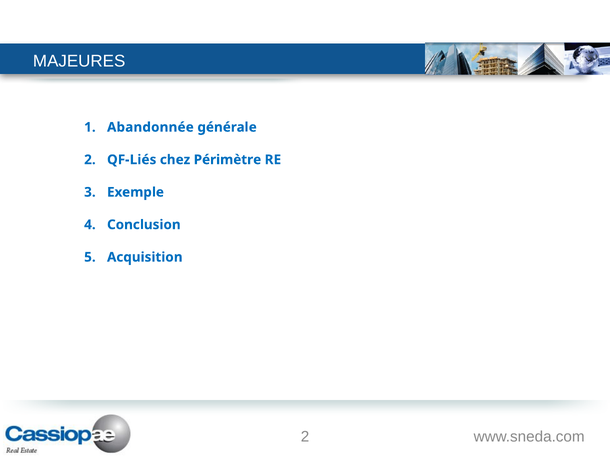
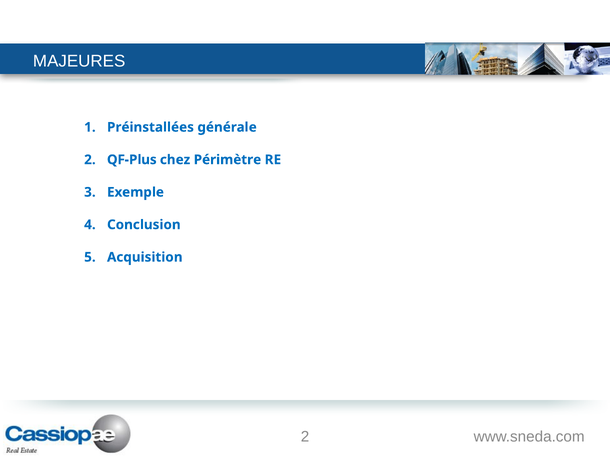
Abandonnée: Abandonnée -> Préinstallées (150, 127)
QF-Liés: QF-Liés -> QF-Plus (132, 160)
